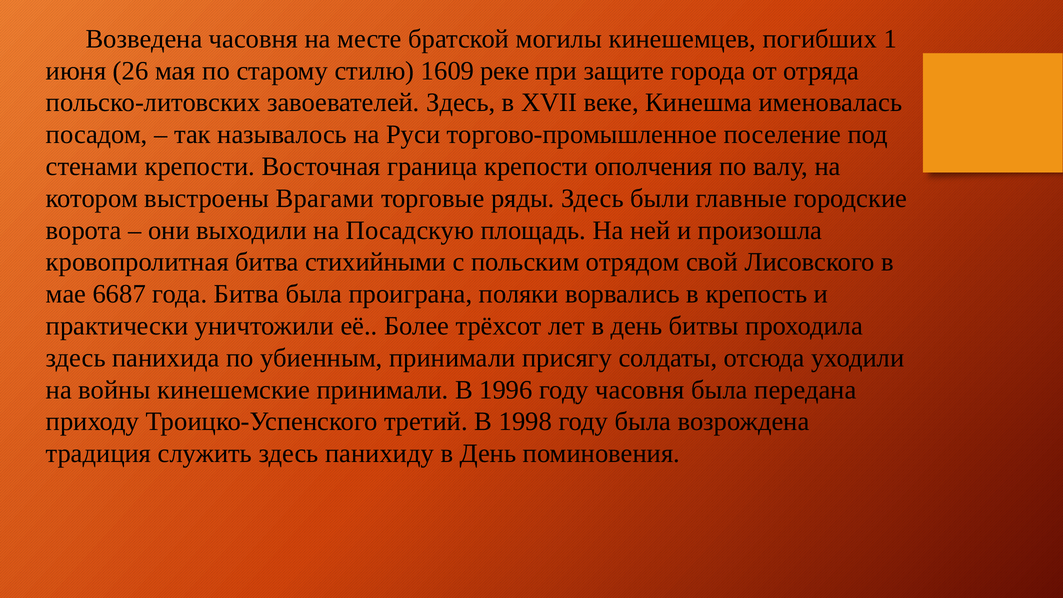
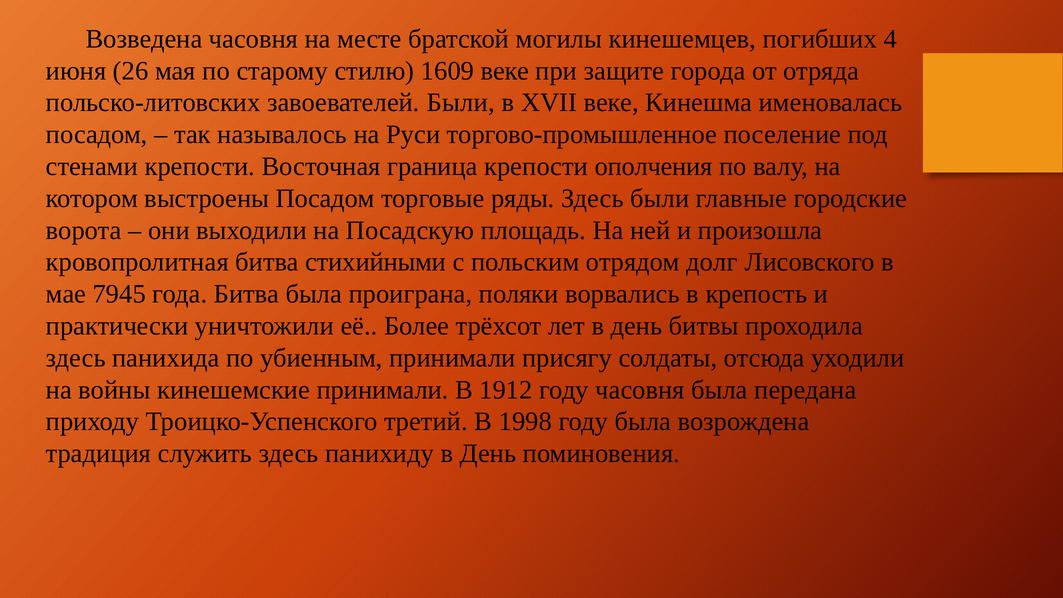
1: 1 -> 4 (890, 39)
1609 реке: реке -> веке (505, 71)
завоевателей Здесь: Здесь -> Были (461, 103)
выстроены Врагами: Врагами -> Посадом (325, 198)
свой: свой -> долг (712, 262)
6687: 6687 -> 7945 (119, 294)
1996: 1996 -> 1912 (506, 390)
